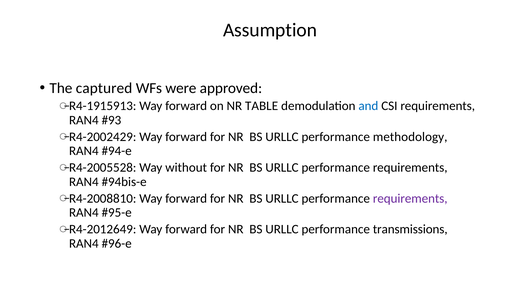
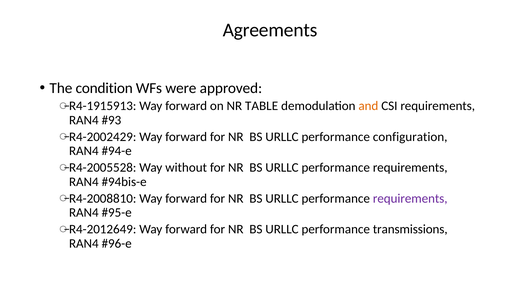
Assumption: Assumption -> Agreements (270, 30)
captured: captured -> condition (104, 88)
and colour: blue -> orange (368, 106)
methodology: methodology -> configuration (410, 137)
